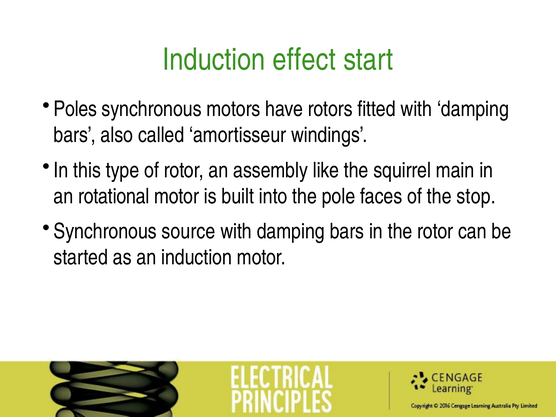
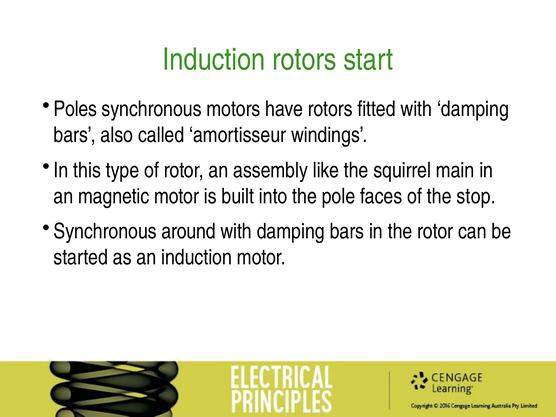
Induction effect: effect -> rotors (304, 60)
rotational: rotational -> magnetic (114, 196)
source: source -> around (189, 231)
